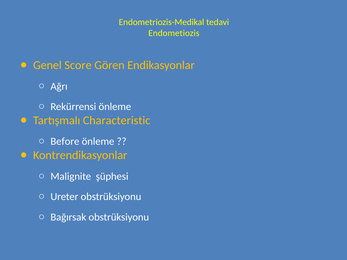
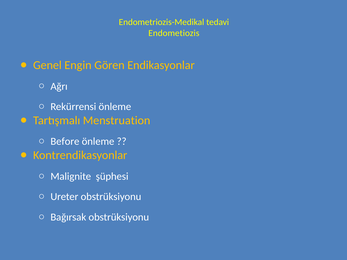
Score: Score -> Engin (78, 65)
Characteristic: Characteristic -> Menstruation (117, 120)
